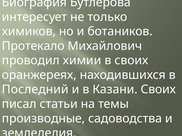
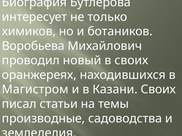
Протекало: Протекало -> Воробьева (33, 46)
химии: химии -> новый (82, 61)
Последний: Последний -> Магистром (35, 90)
